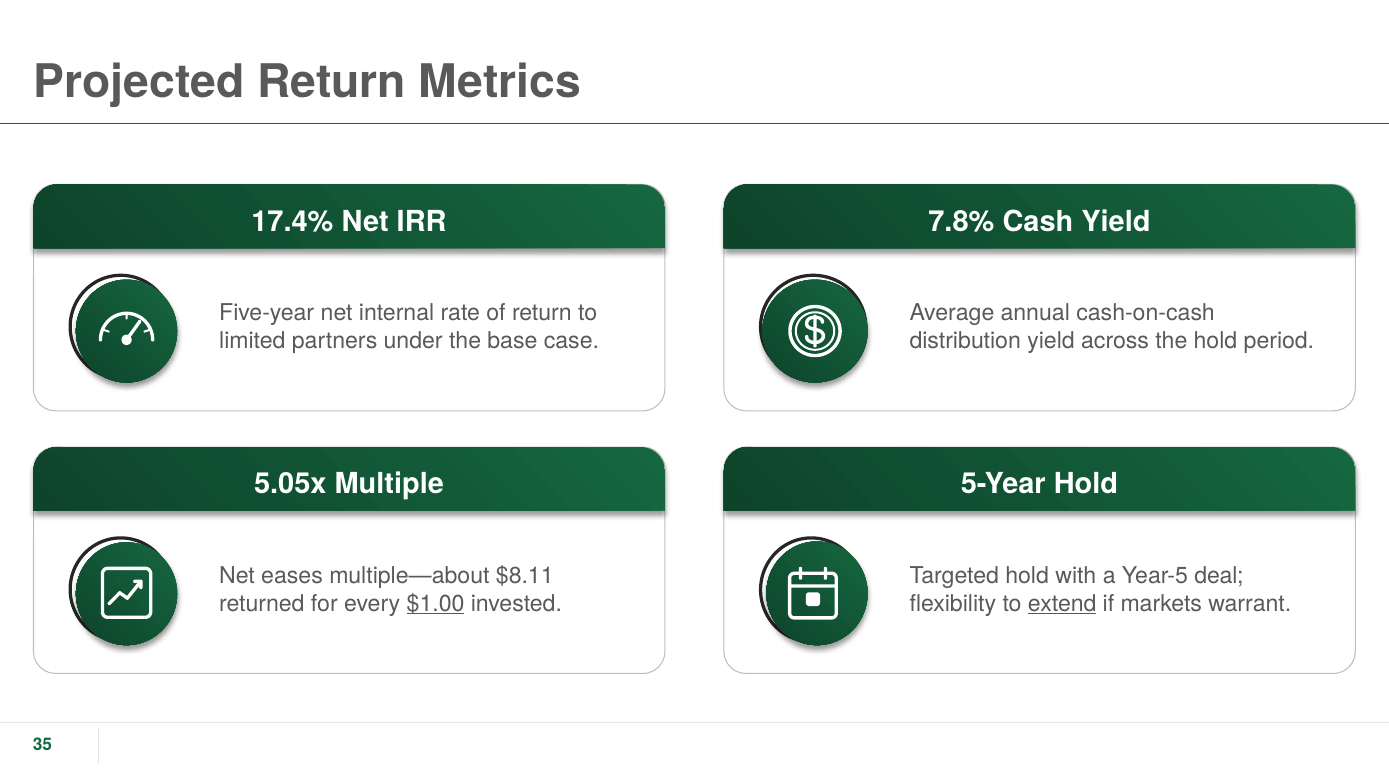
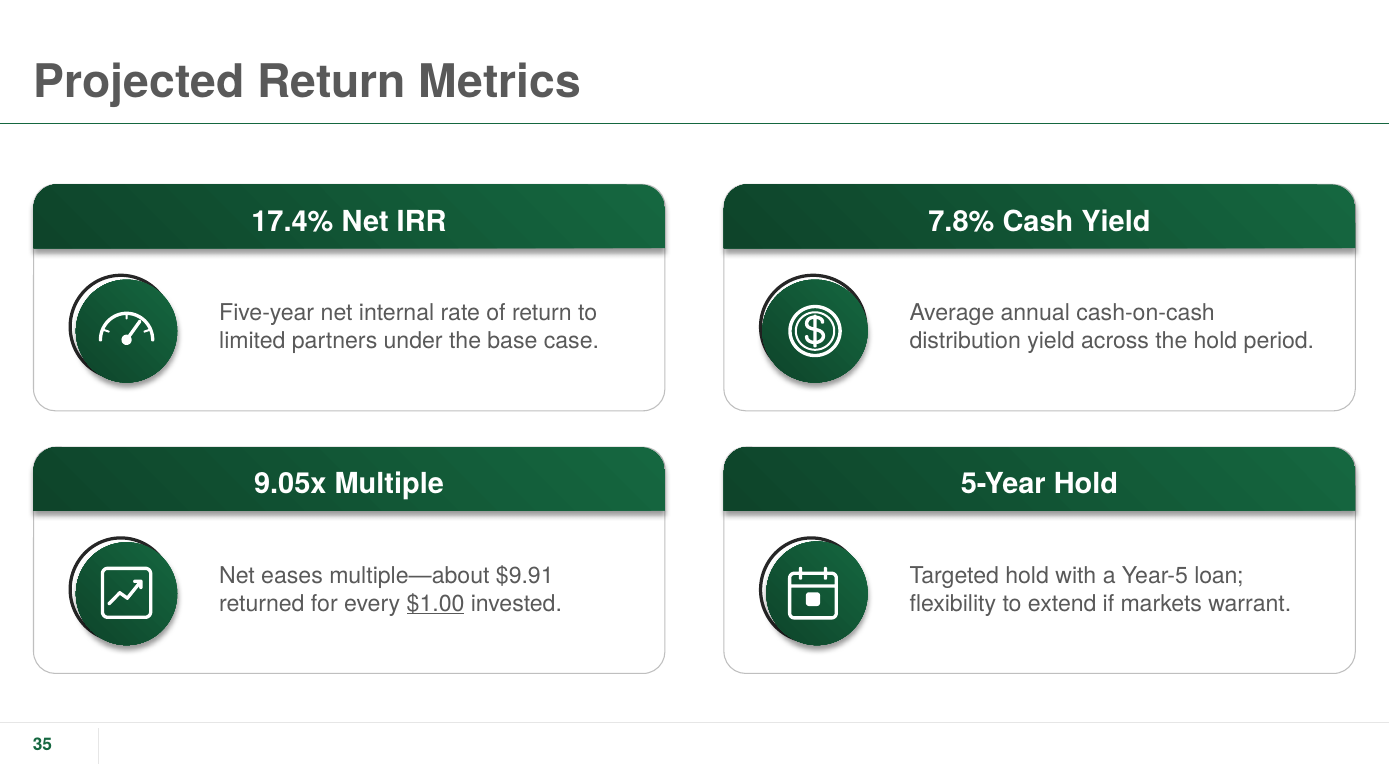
5.05x: 5.05x -> 9.05x (290, 484)
$8.11: $8.11 -> $9.91 (525, 575)
deal: deal -> loan (1219, 575)
extend underline: present -> none (1062, 603)
